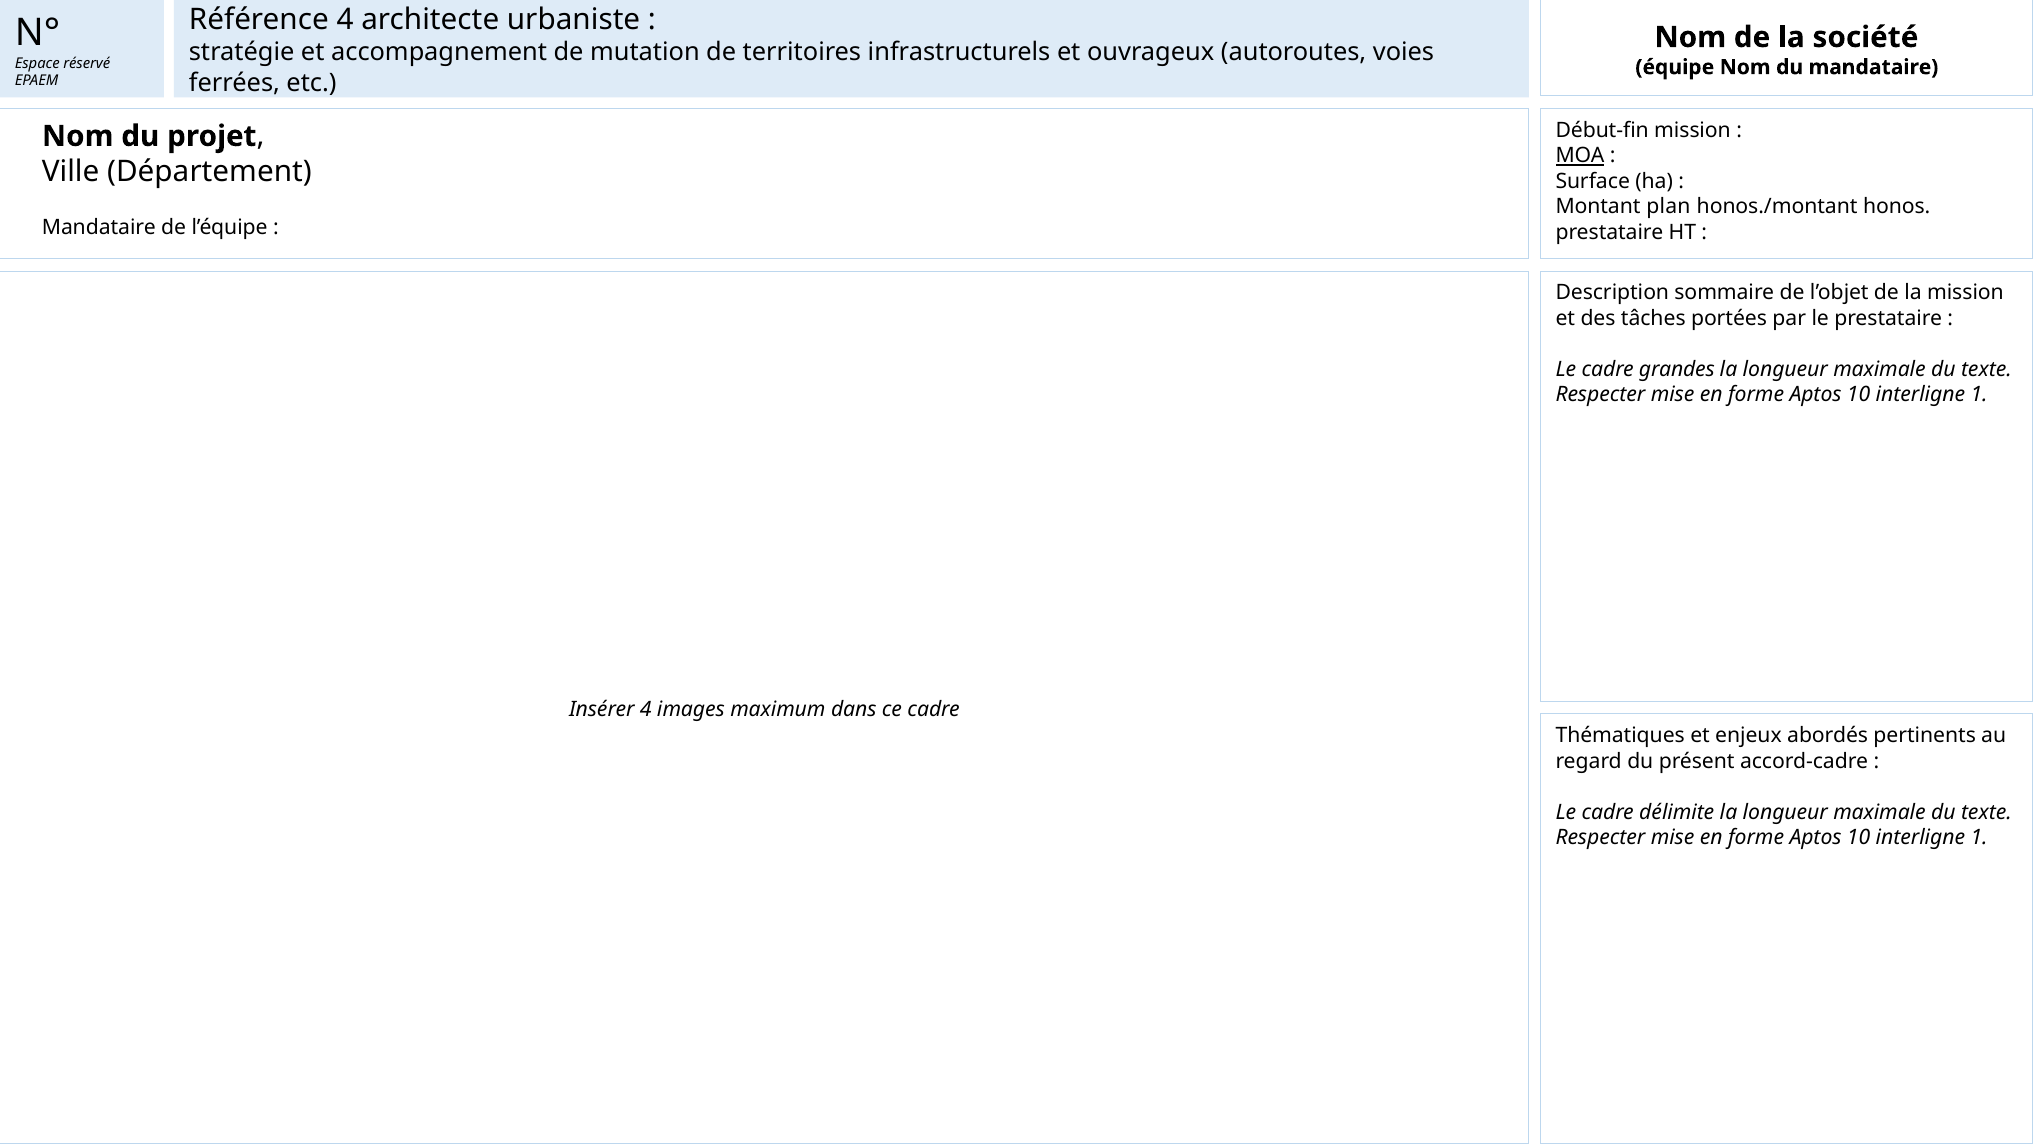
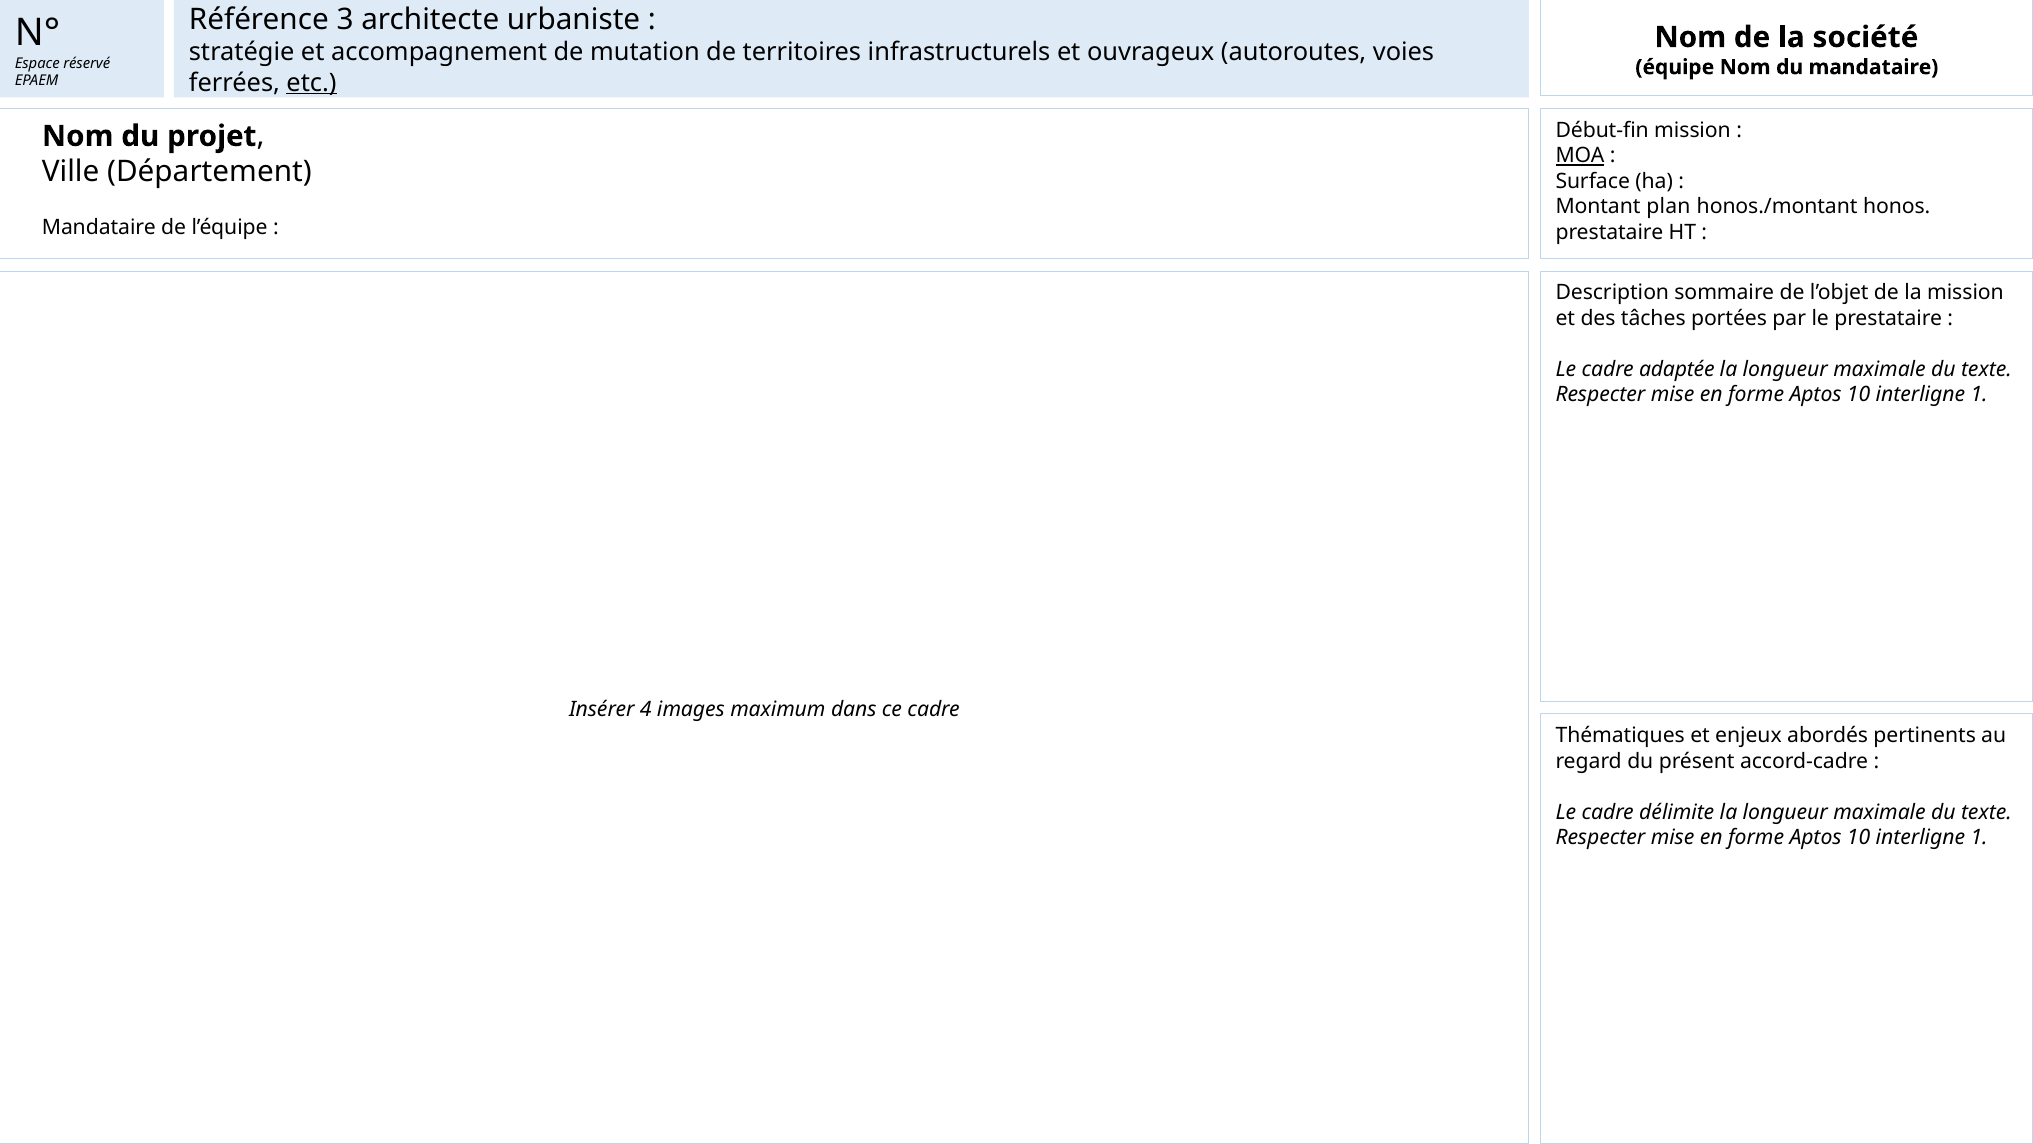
Référence 4: 4 -> 3 (345, 20)
etc underline: none -> present (312, 83)
grandes: grandes -> adaptée (1677, 369)
